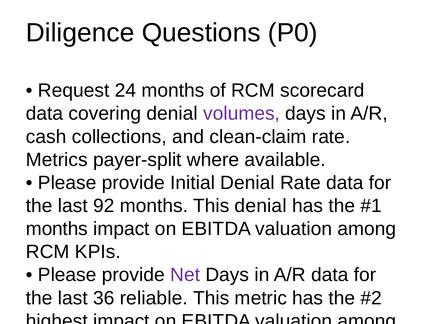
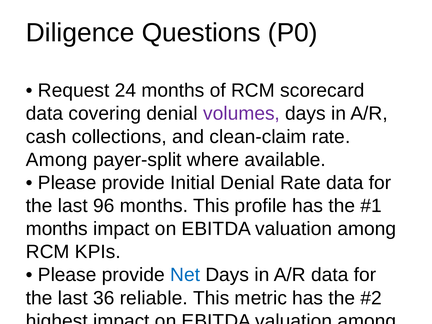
Metrics: Metrics -> Among (57, 160)
92: 92 -> 96 (104, 206)
This denial: denial -> profile (261, 206)
Net colour: purple -> blue (185, 275)
